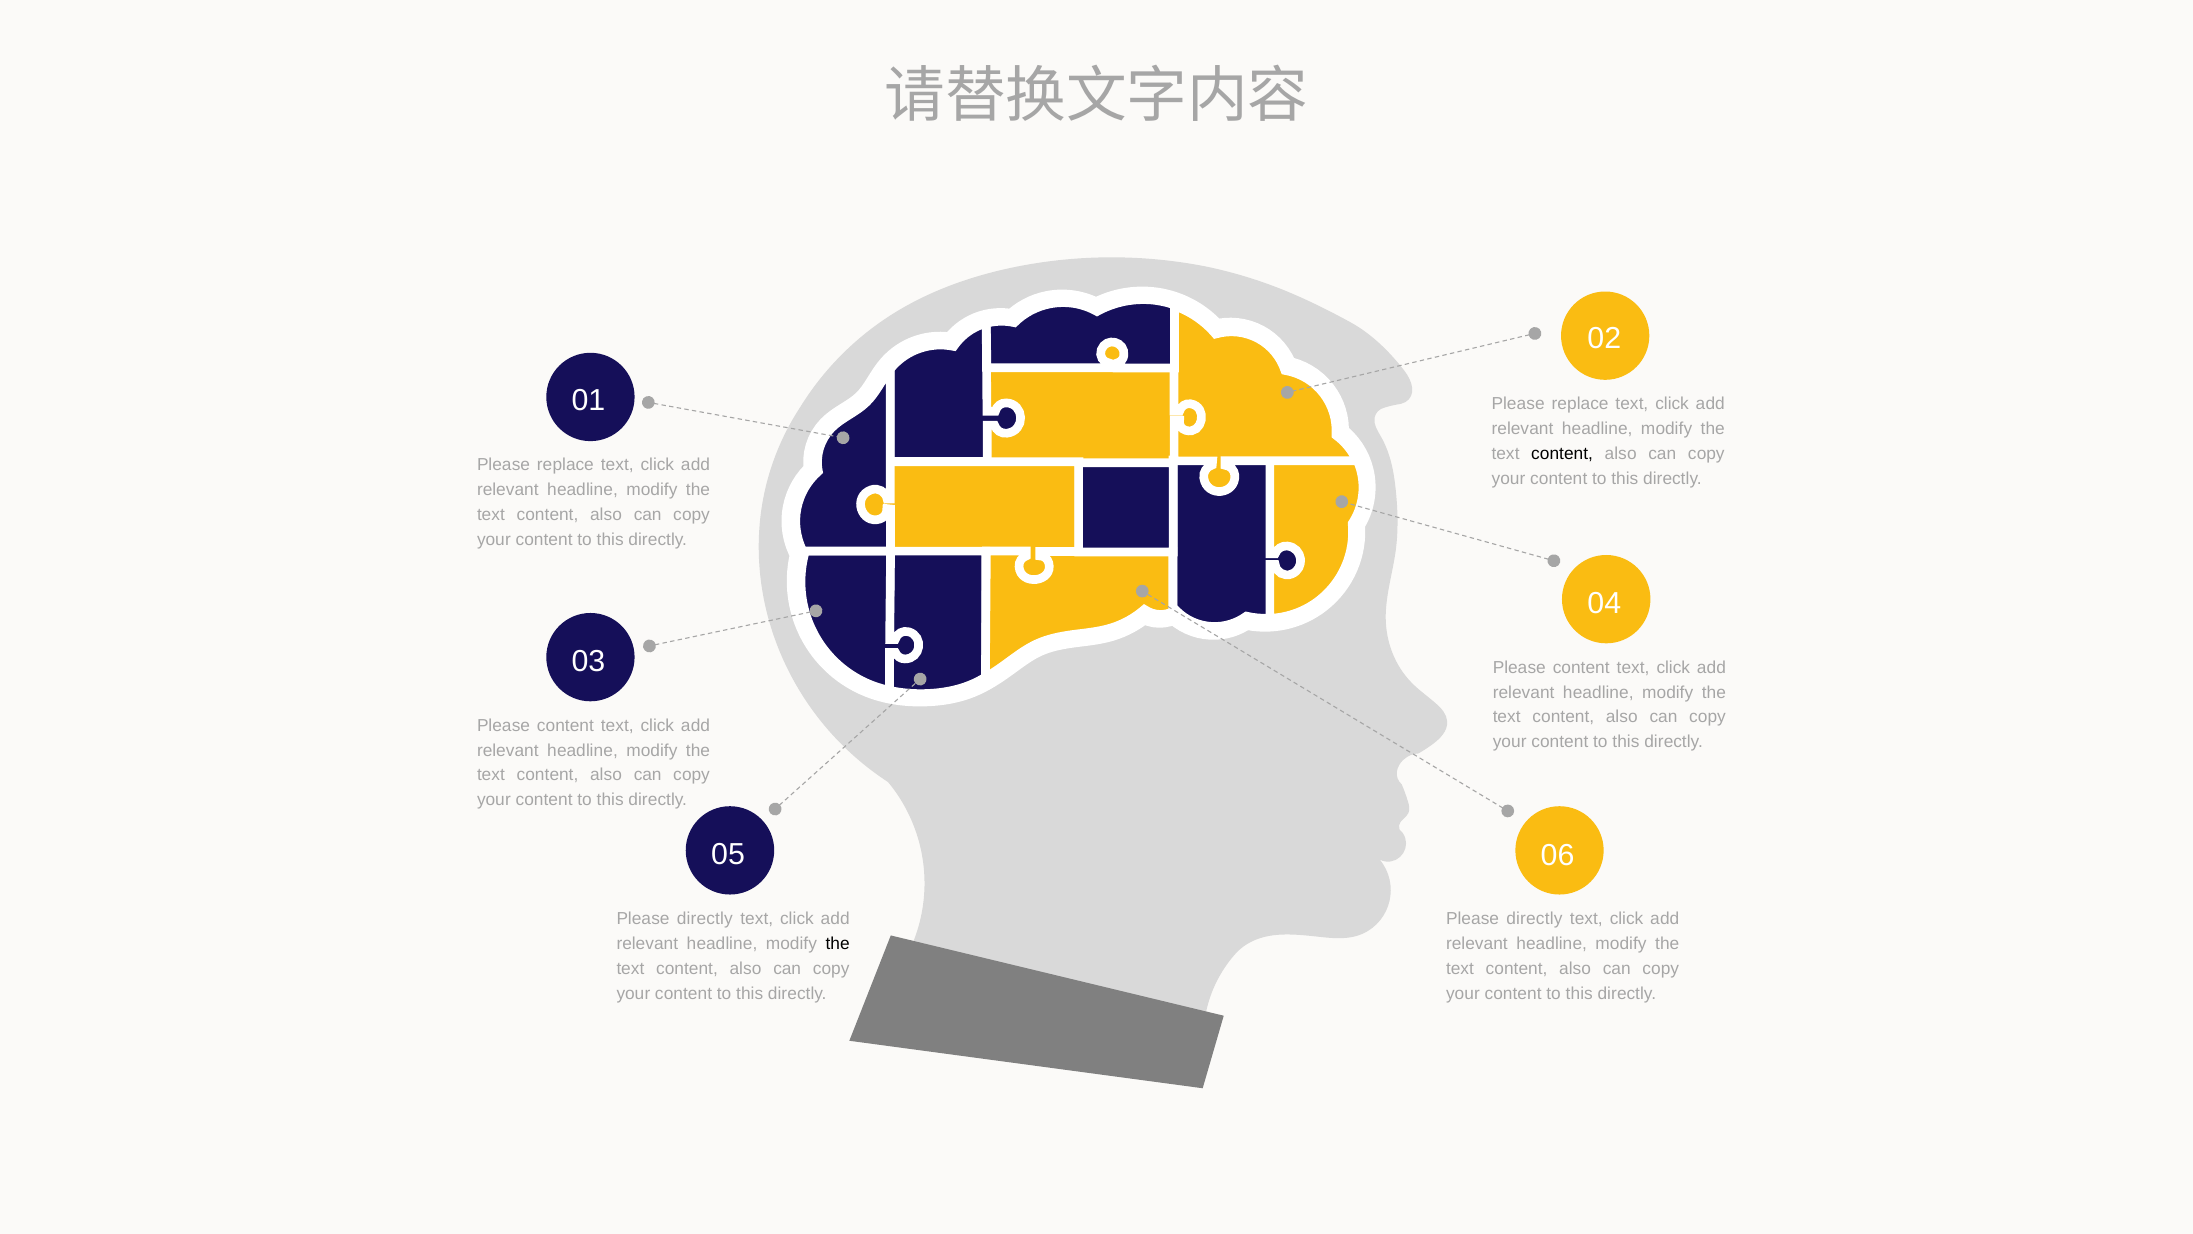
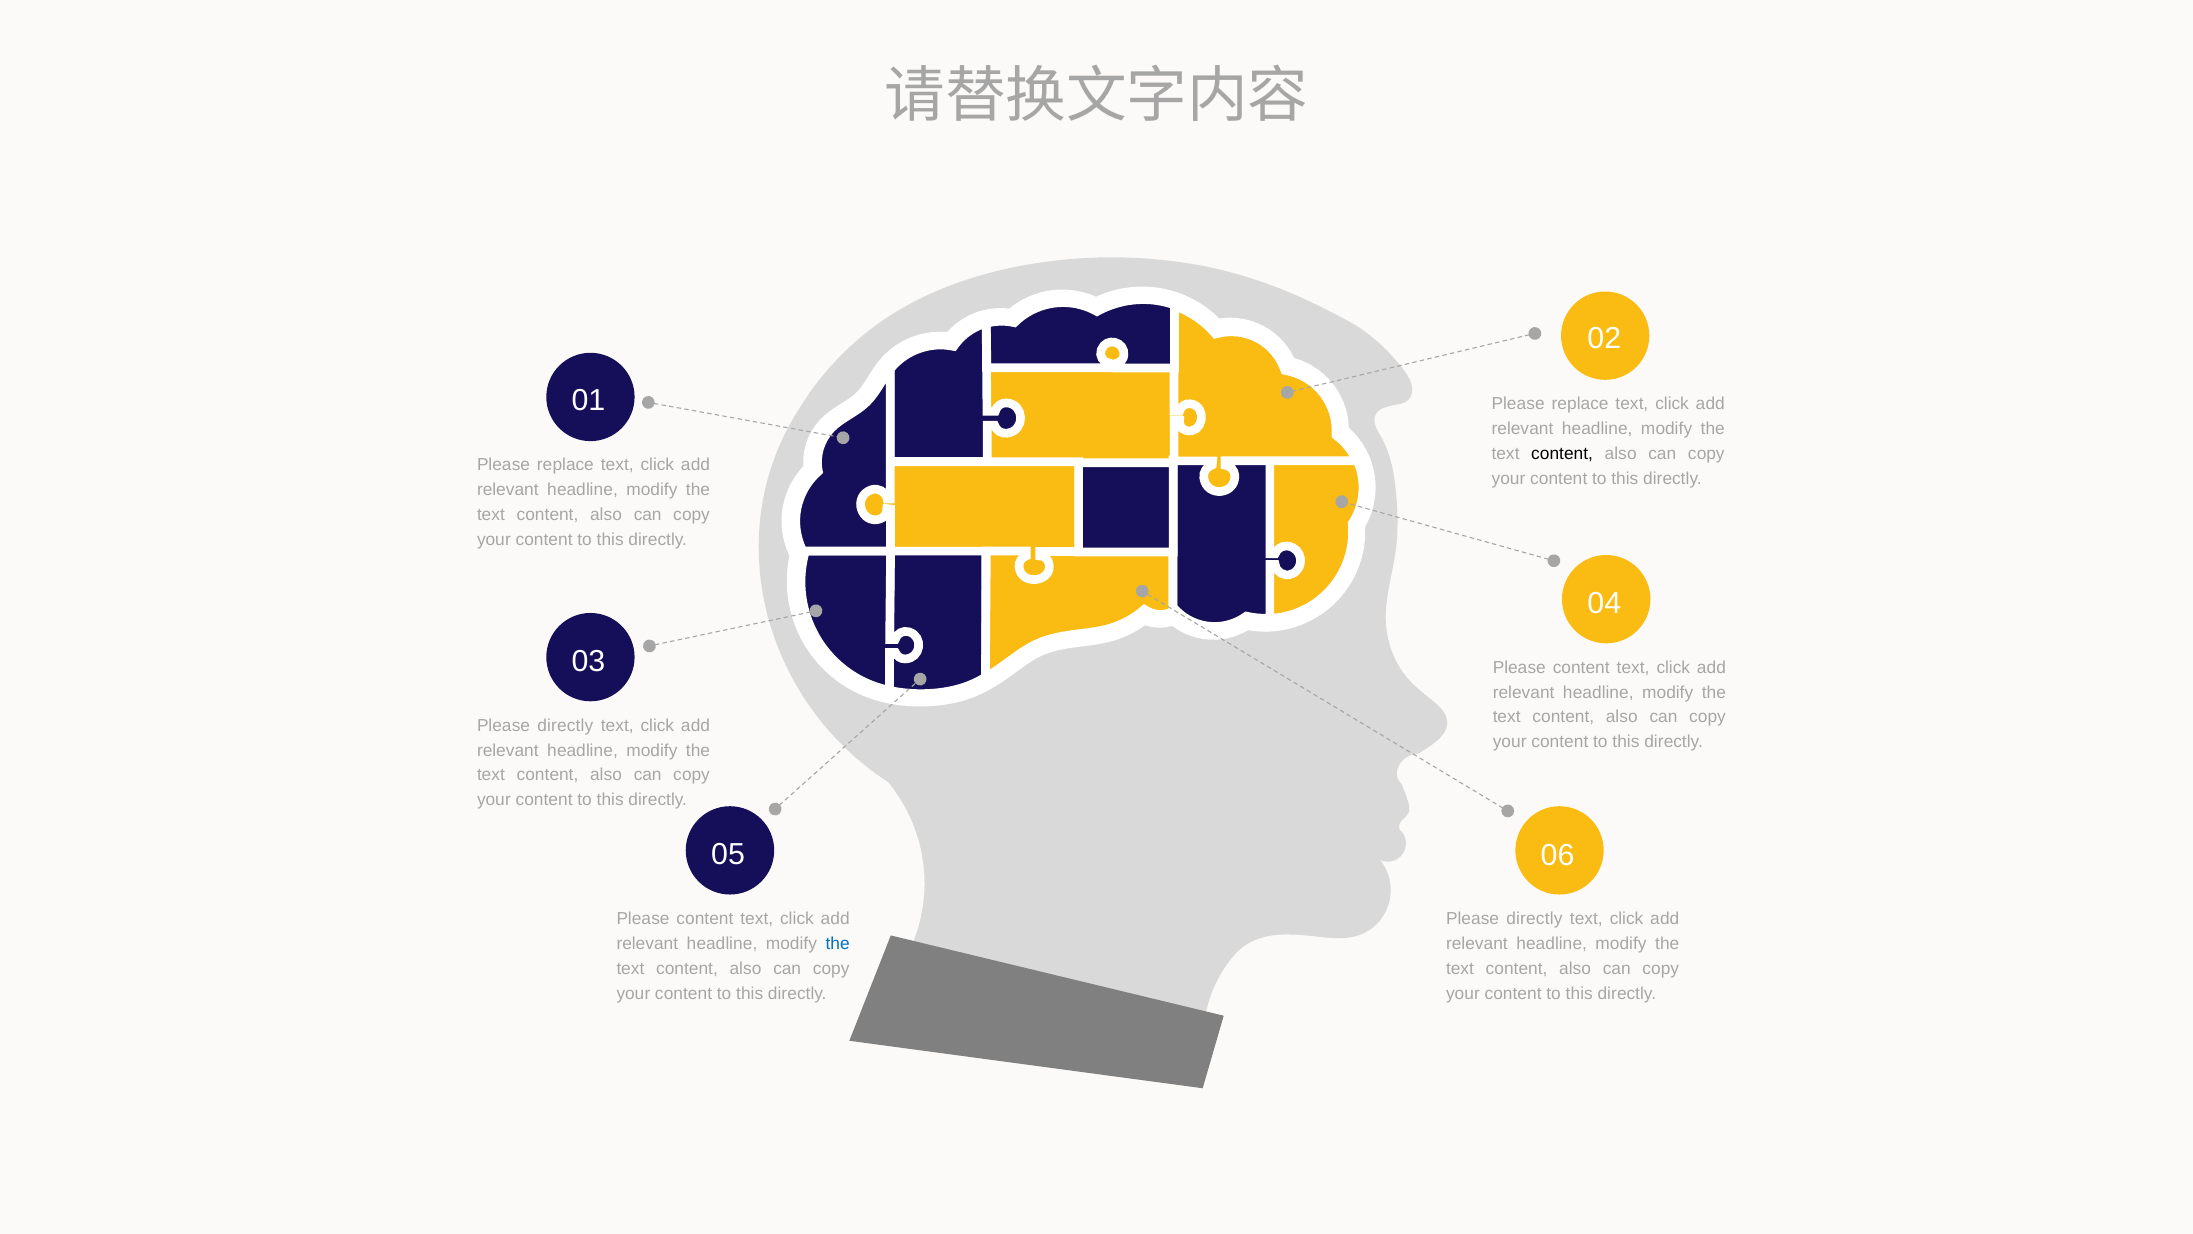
content: content -> directly (565, 725)
directly: directly -> content (705, 918)
the colour: black -> blue (838, 943)
